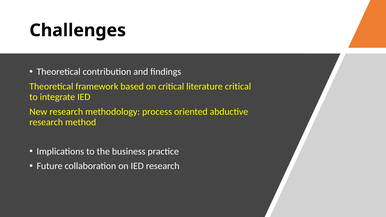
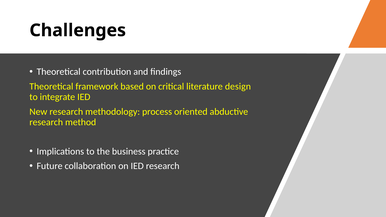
literature critical: critical -> design (238, 86)
